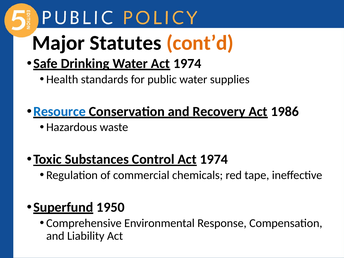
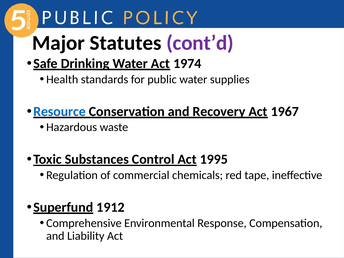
cont’d colour: orange -> purple (200, 43)
1986: 1986 -> 1967 (285, 112)
Control Act 1974: 1974 -> 1995 (214, 159)
1950: 1950 -> 1912 (111, 207)
